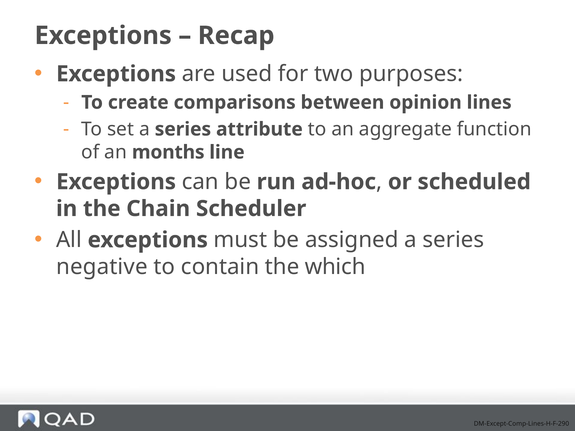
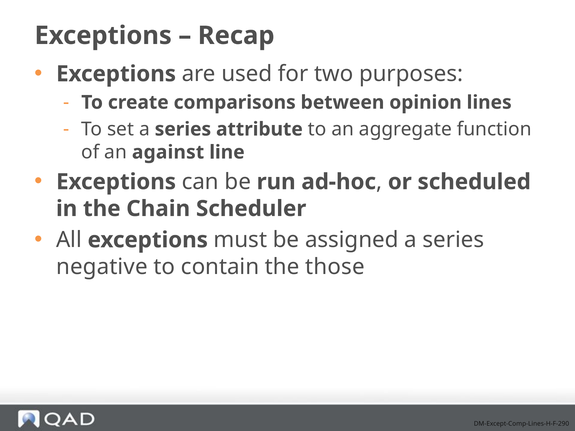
months: months -> against (168, 152)
which: which -> those (335, 267)
